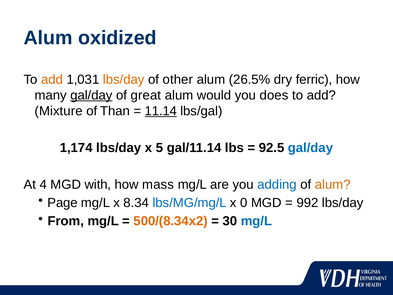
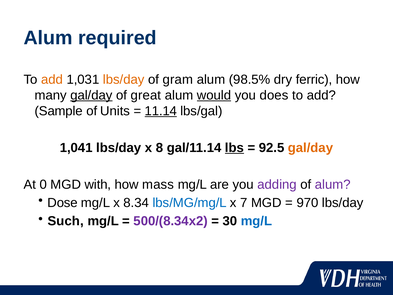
oxidized: oxidized -> required (117, 38)
other: other -> gram (178, 80)
26.5%: 26.5% -> 98.5% (250, 80)
would underline: none -> present (214, 95)
Mixture: Mixture -> Sample (59, 111)
Than: Than -> Units (115, 111)
1,174: 1,174 -> 1,041 (76, 148)
5: 5 -> 8 (159, 148)
lbs underline: none -> present (234, 148)
gal/day colour: blue -> orange (310, 148)
4: 4 -> 0 (43, 184)
adding colour: blue -> purple (277, 184)
alum colour: orange -> purple (333, 184)
Page: Page -> Dose (63, 203)
0: 0 -> 7 (244, 203)
992: 992 -> 970 (307, 203)
From: From -> Such (66, 221)
500/(8.34x2 colour: orange -> purple (171, 221)
